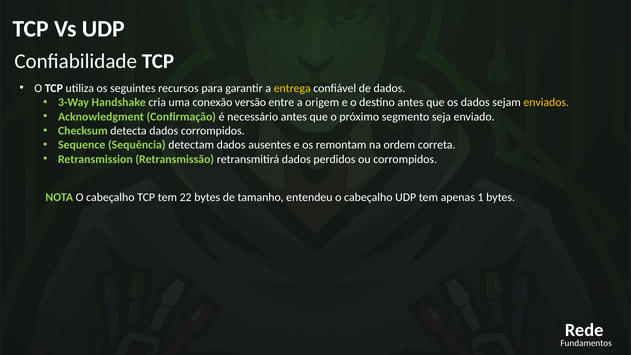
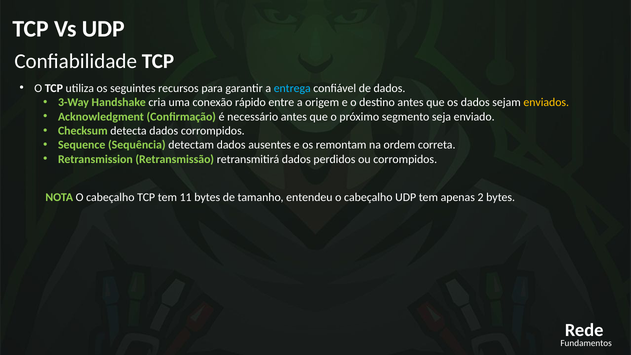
entrega colour: yellow -> light blue (292, 88)
versão: versão -> rápido (250, 102)
22: 22 -> 11 (186, 197)
1: 1 -> 2 (481, 197)
